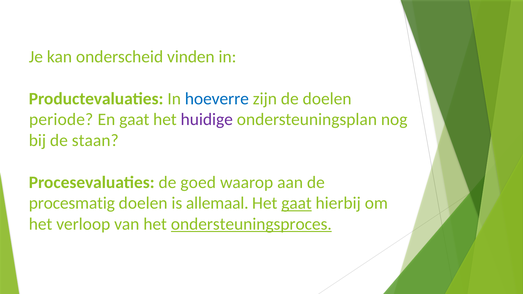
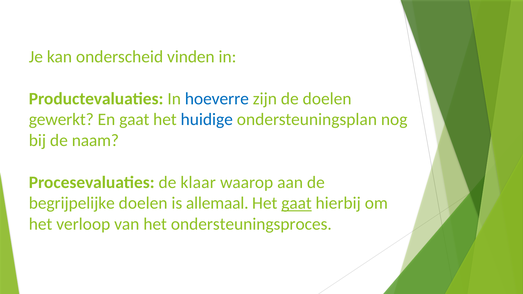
periode: periode -> gewerkt (61, 120)
huidige colour: purple -> blue (207, 120)
staan: staan -> naam (95, 141)
goed: goed -> klaar (198, 182)
procesmatig: procesmatig -> begrijpelijke (72, 203)
ondersteuningsproces underline: present -> none (251, 224)
